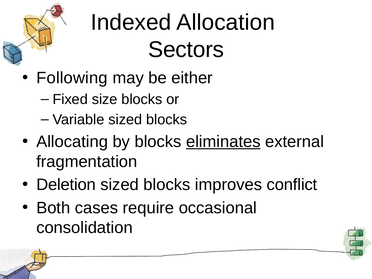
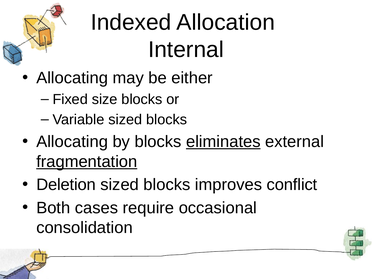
Sectors: Sectors -> Internal (186, 50)
Following: Following -> Allocating (72, 78)
fragmentation underline: none -> present (87, 162)
